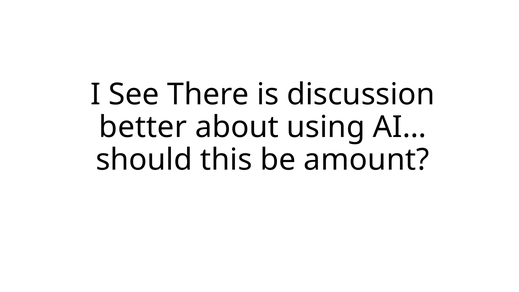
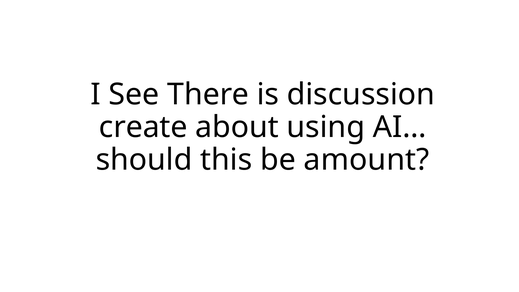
better: better -> create (143, 127)
